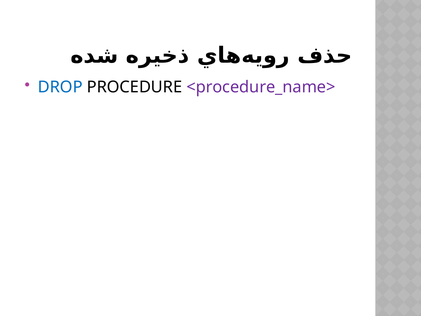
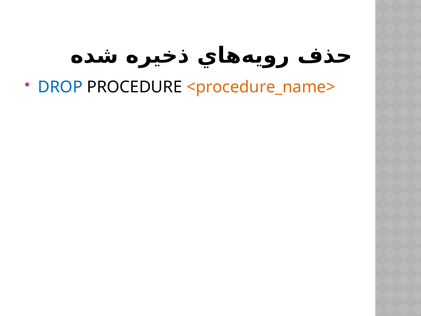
<procedure_name> colour: purple -> orange (261, 87)
